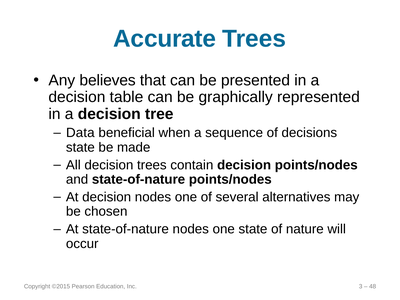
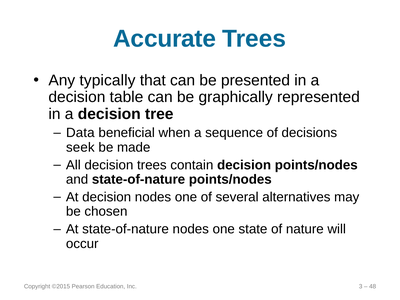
believes: believes -> typically (107, 80)
state: state -> seek (80, 147)
